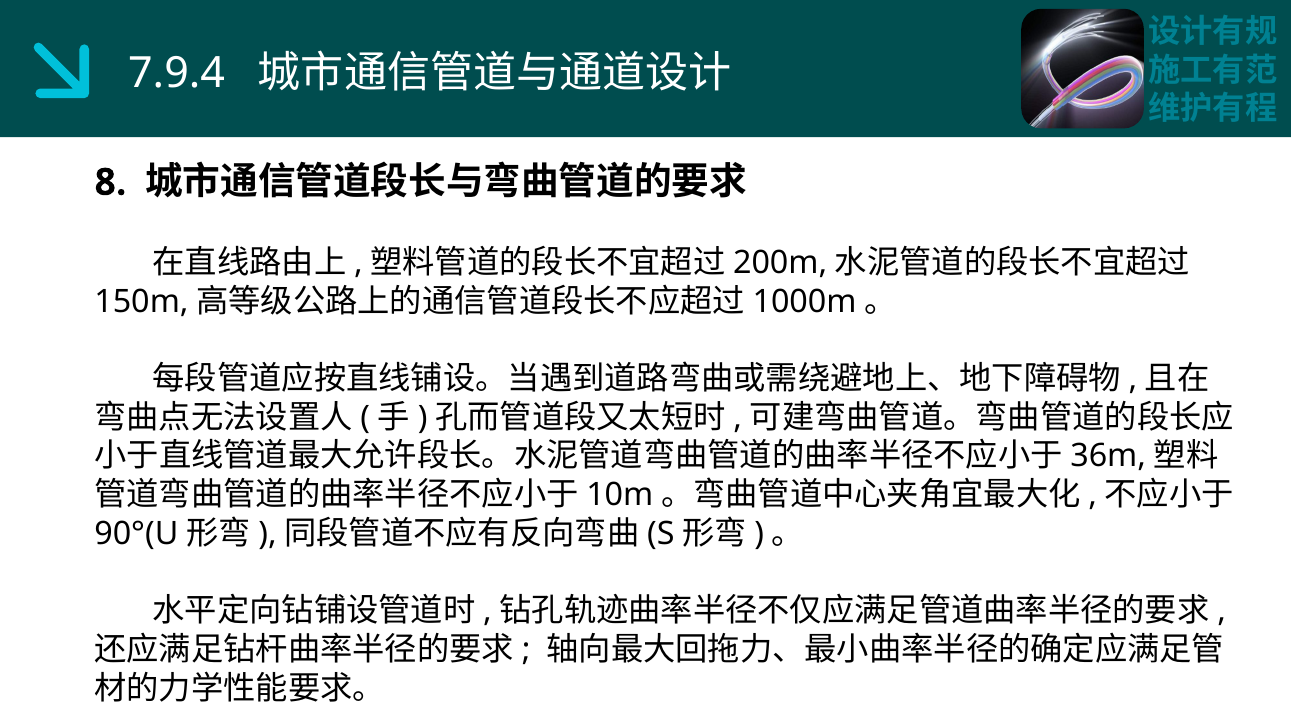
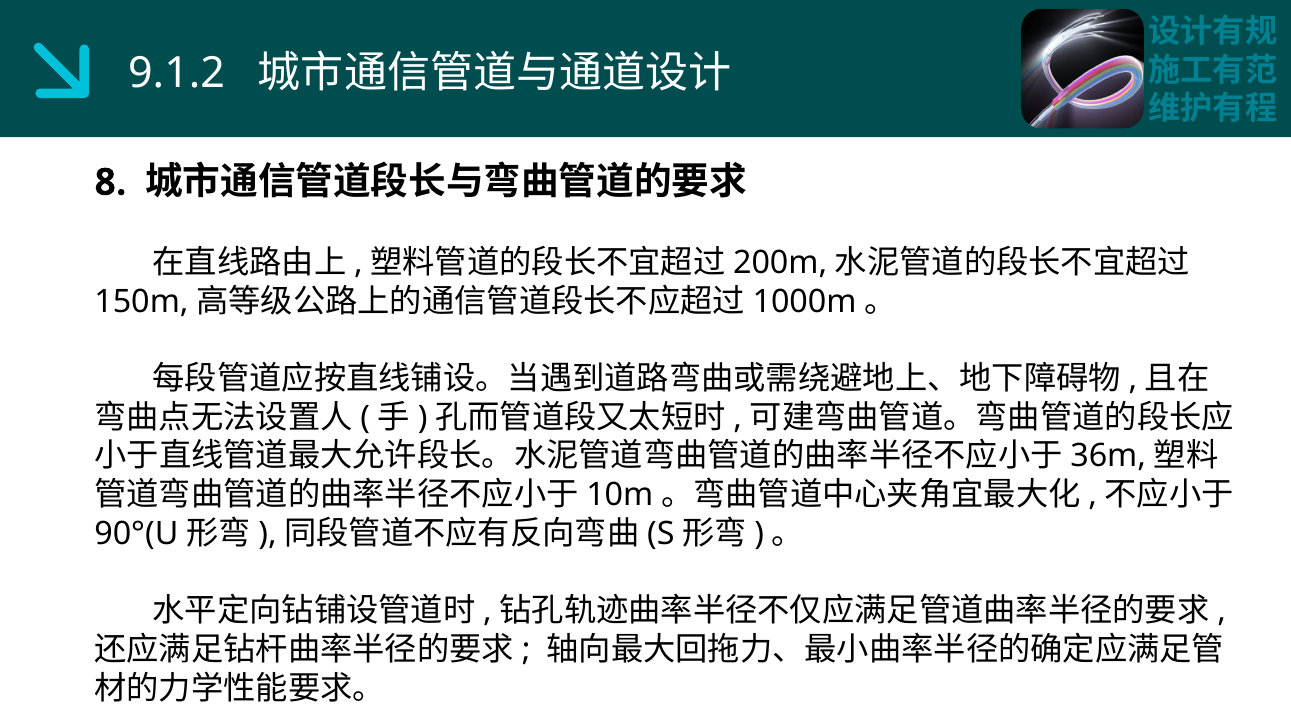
7.9.4: 7.9.4 -> 9.1.2 (177, 73)
